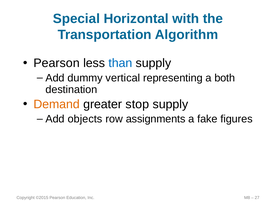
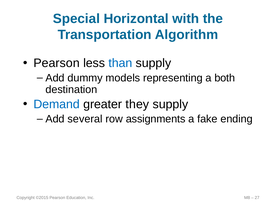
vertical: vertical -> models (123, 78)
Demand colour: orange -> blue (57, 104)
stop: stop -> they (137, 104)
objects: objects -> several (85, 119)
figures: figures -> ending (237, 119)
